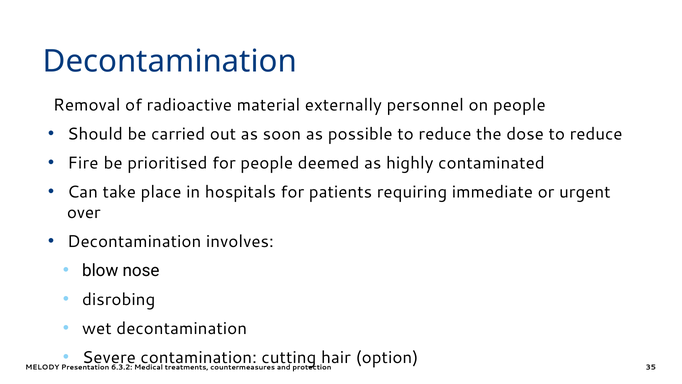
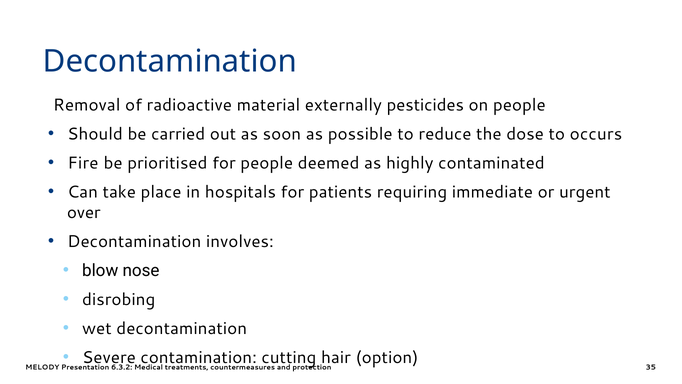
personnel: personnel -> pesticides (425, 105)
dose to reduce: reduce -> occurs (596, 134)
